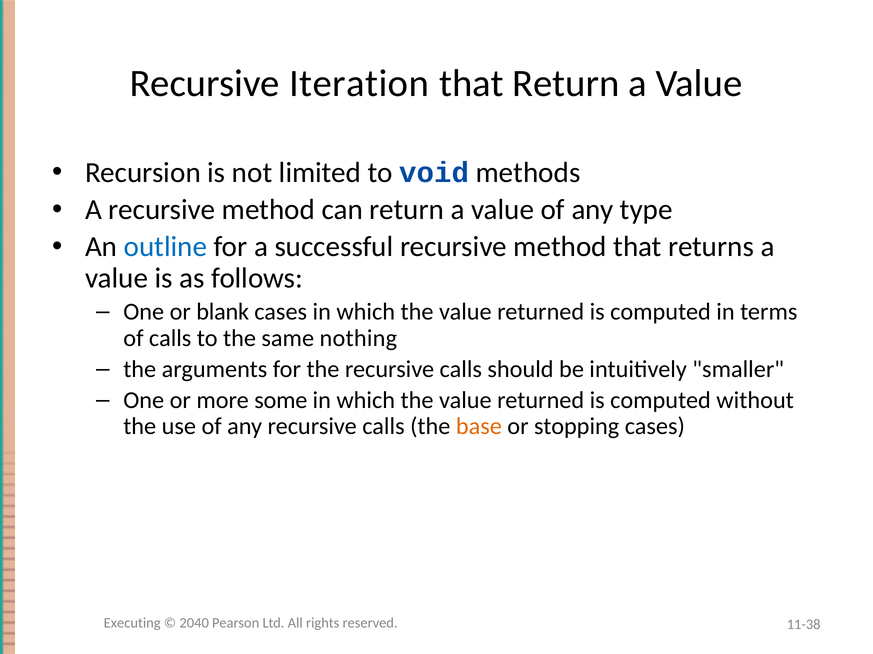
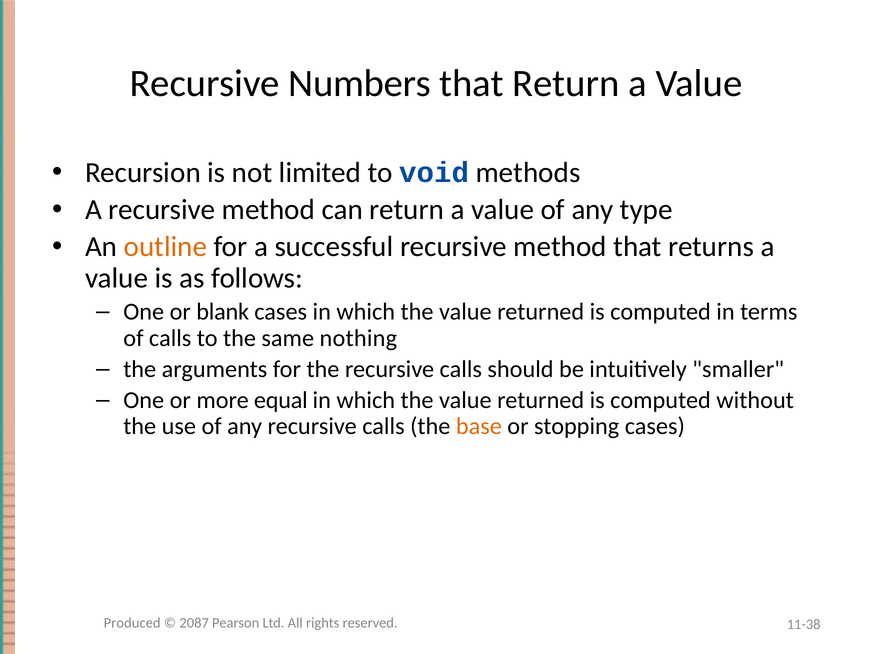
Iteration: Iteration -> Numbers (360, 83)
outline colour: blue -> orange (165, 247)
some: some -> equal (281, 400)
Executing: Executing -> Produced (132, 624)
2040: 2040 -> 2087 (194, 624)
